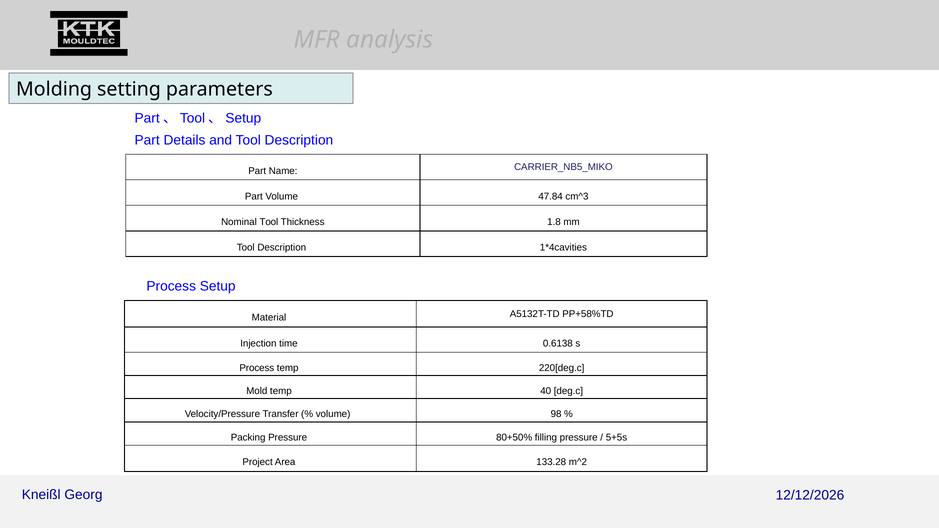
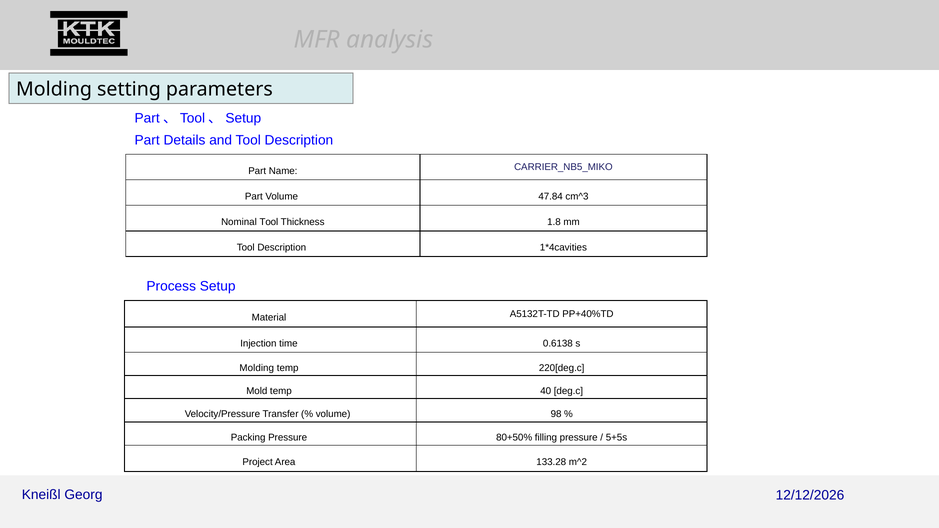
PP+58%TD: PP+58%TD -> PP+40%TD (588, 314)
Process: Process -> Molding (257, 368)
